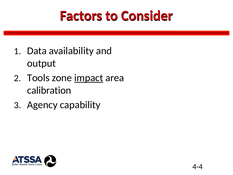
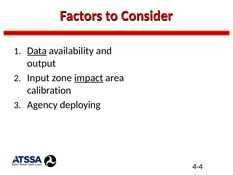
Data underline: none -> present (37, 51)
Tools: Tools -> Input (38, 78)
capability: capability -> deploying (80, 105)
